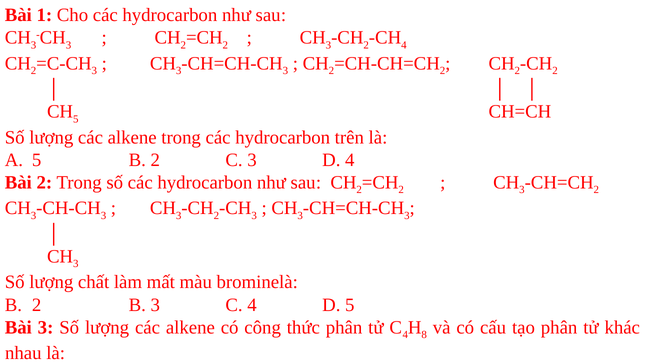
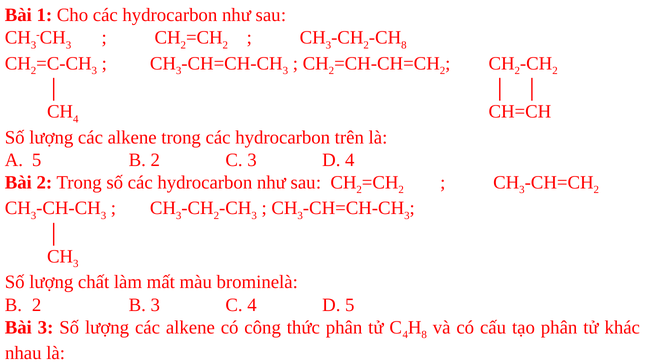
4: 4 -> 8 (404, 45)
5: 5 -> 4 (76, 119)
